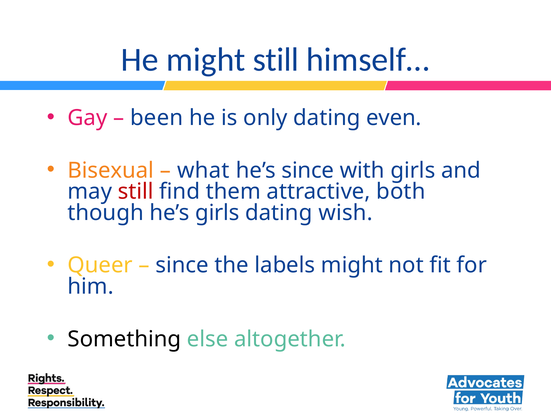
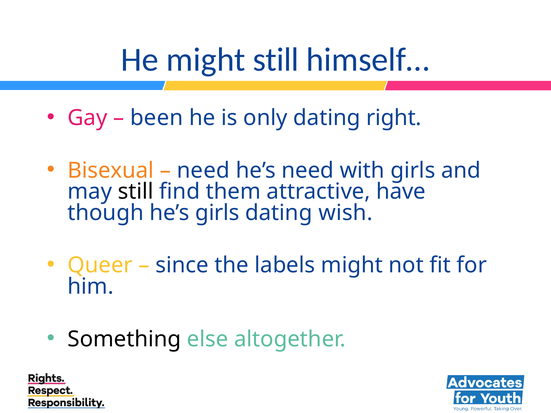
even: even -> right (394, 118)
what: what -> need (203, 170)
he’s since: since -> need (308, 170)
still colour: red -> black (136, 192)
both: both -> have (401, 192)
